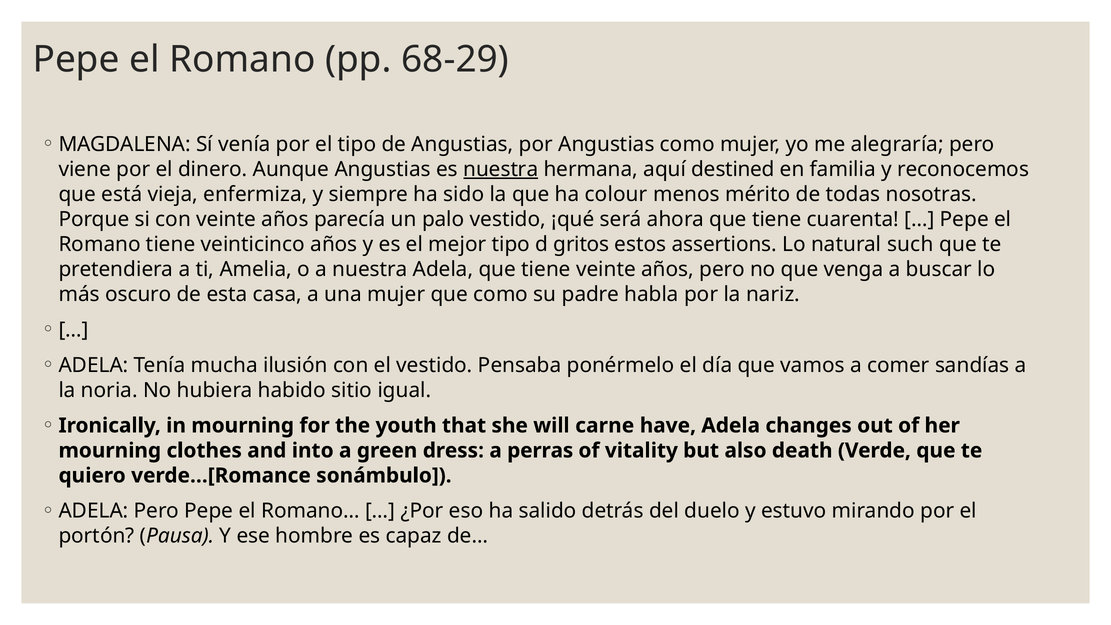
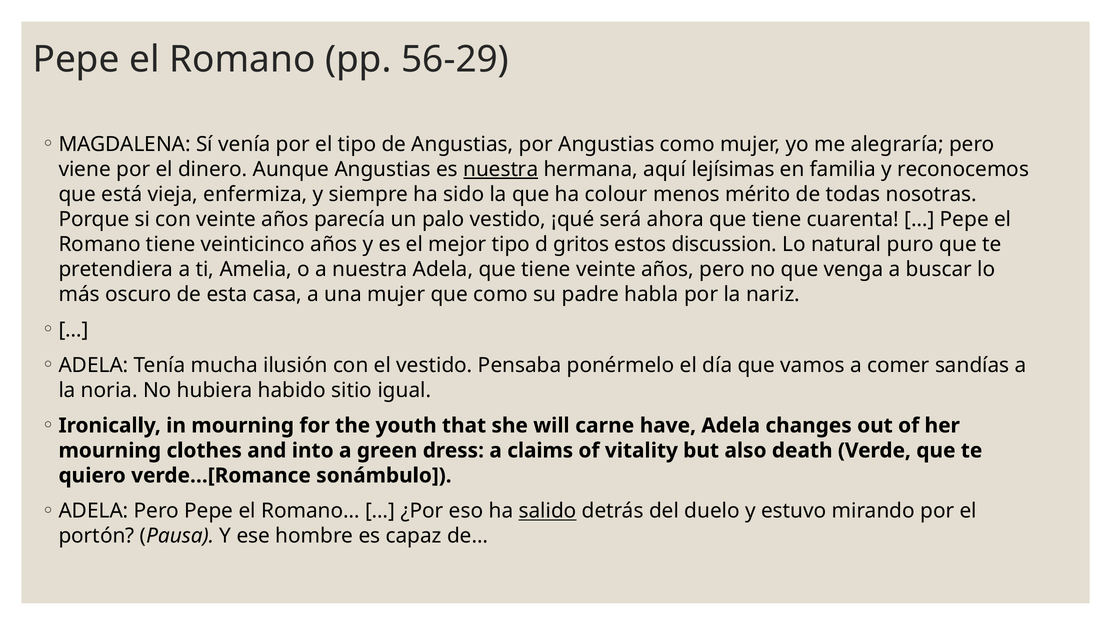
68-29: 68-29 -> 56-29 (455, 60)
destined: destined -> lejísimas (733, 169)
assertions: assertions -> discussion (724, 244)
such: such -> puro (910, 244)
perras: perras -> claims (540, 451)
salido underline: none -> present (548, 511)
